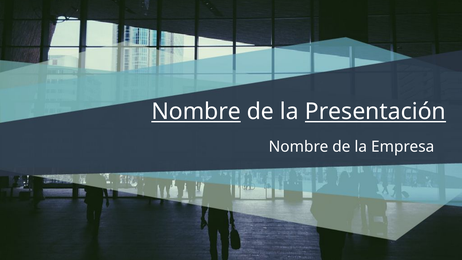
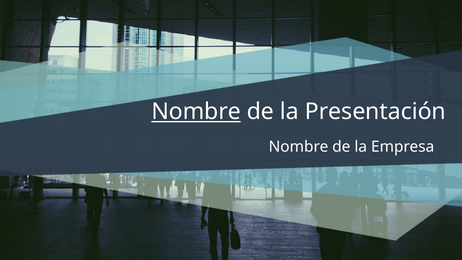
Presentación underline: present -> none (375, 112)
